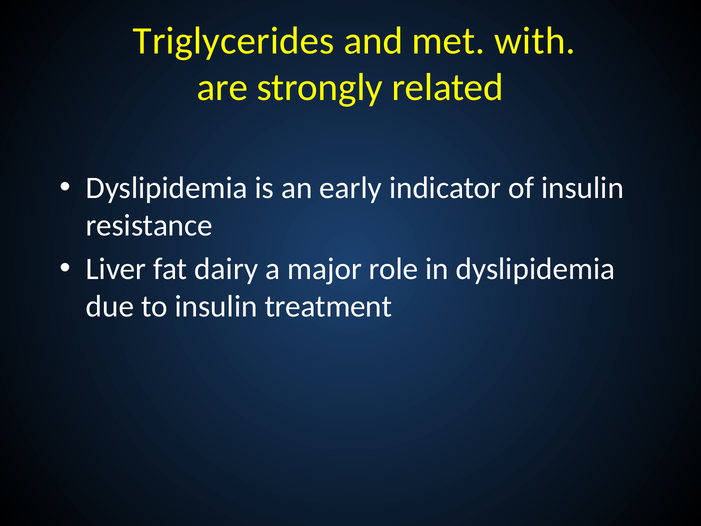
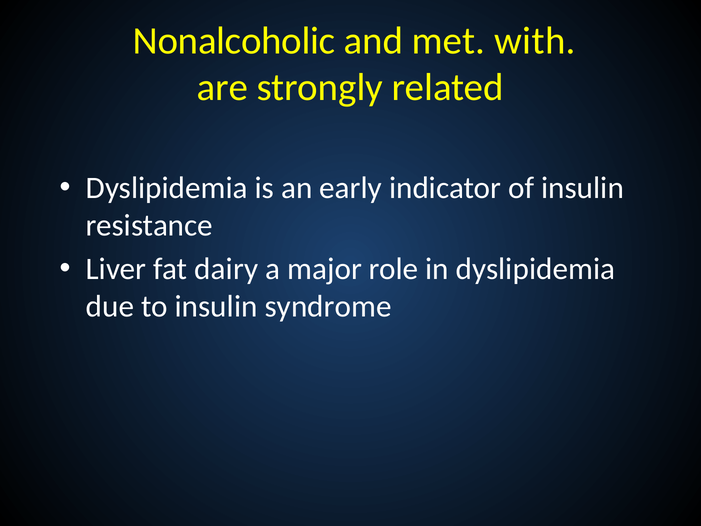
Triglycerides: Triglycerides -> Nonalcoholic (234, 41)
treatment: treatment -> syndrome (328, 306)
